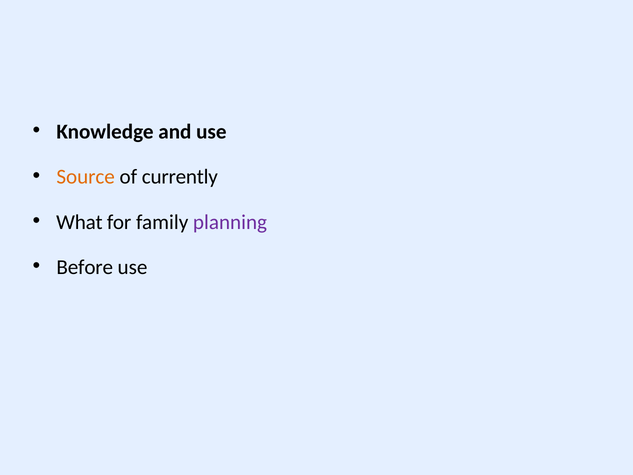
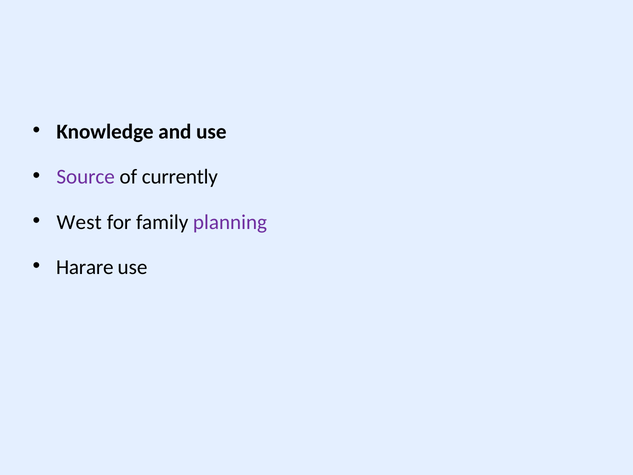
Source colour: orange -> purple (86, 177)
What: What -> West (79, 222)
Before: Before -> Harare (85, 267)
